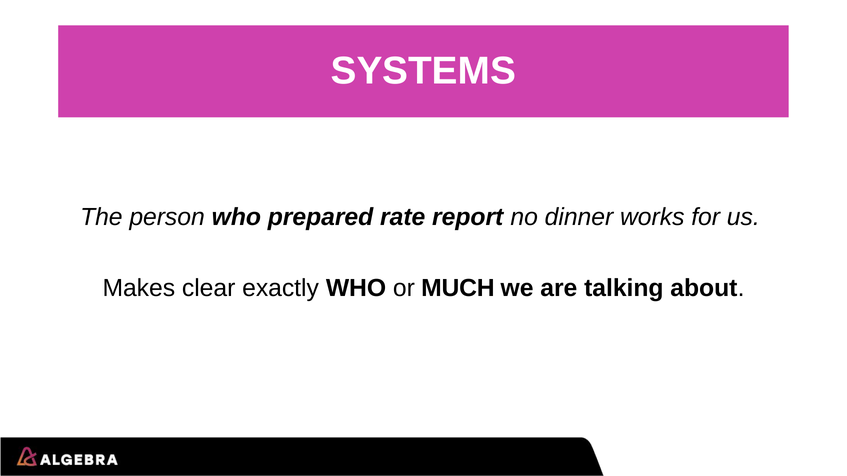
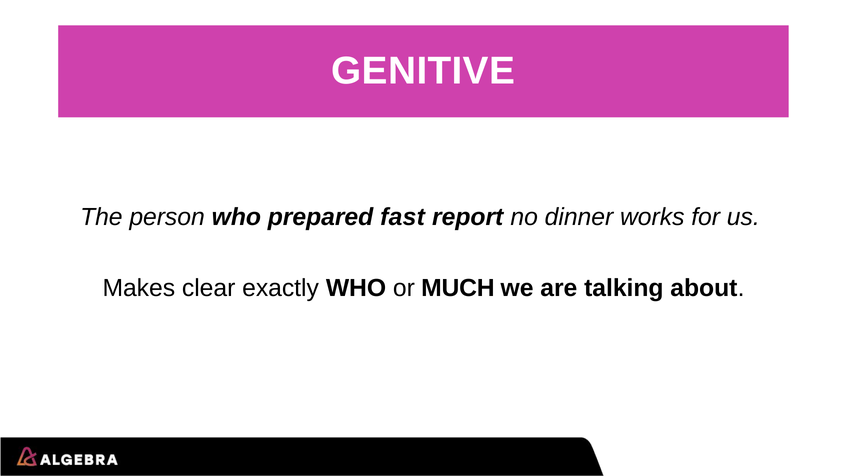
SYSTEMS: SYSTEMS -> GENITIVE (423, 71)
rate: rate -> fast (403, 217)
